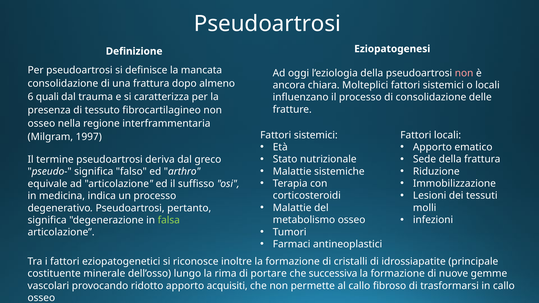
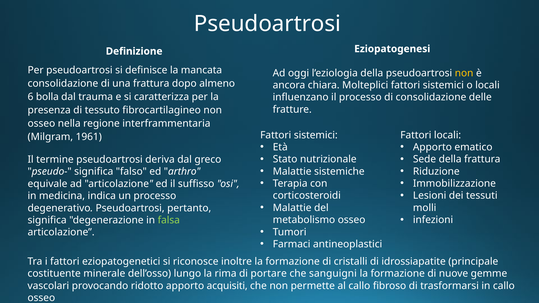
non colour: pink -> yellow (464, 73)
quali: quali -> bolla (47, 97)
1997: 1997 -> 1961 (89, 137)
successiva: successiva -> sanguigni (333, 274)
